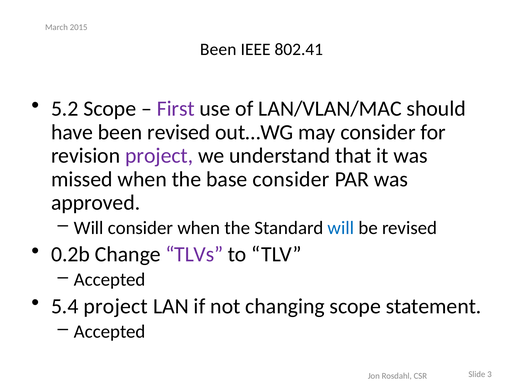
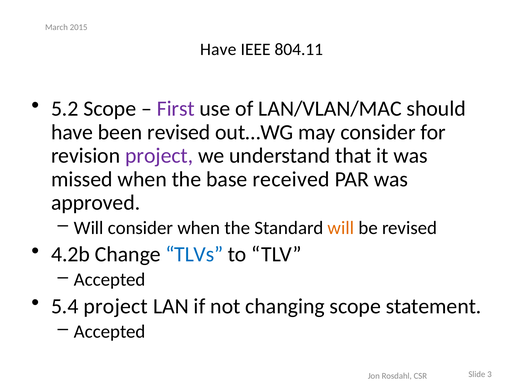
Been: Been -> Have (218, 50)
802.41: 802.41 -> 804.11 (299, 50)
base consider: consider -> received (291, 179)
will colour: blue -> orange (341, 228)
0.2b: 0.2b -> 4.2b (70, 255)
TLVs colour: purple -> blue (194, 255)
